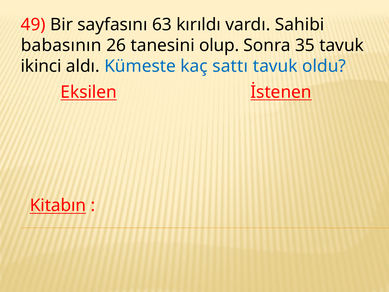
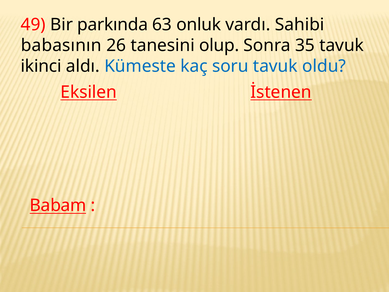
sayfasını: sayfasını -> parkında (113, 25)
kırıldı: kırıldı -> onluk (199, 25)
sattı: sattı -> soru (230, 66)
Kitabın: Kitabın -> Babam (58, 205)
